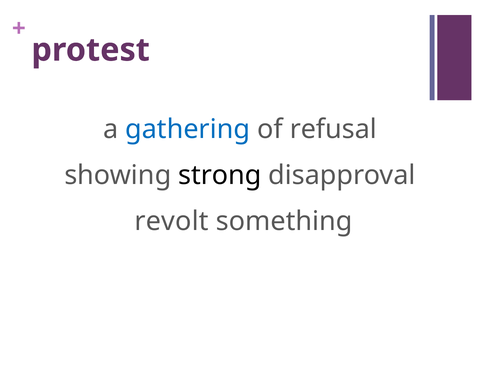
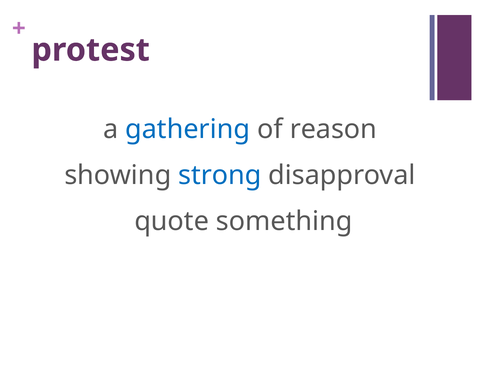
refusal: refusal -> reason (333, 129)
strong colour: black -> blue (220, 175)
revolt: revolt -> quote (172, 221)
